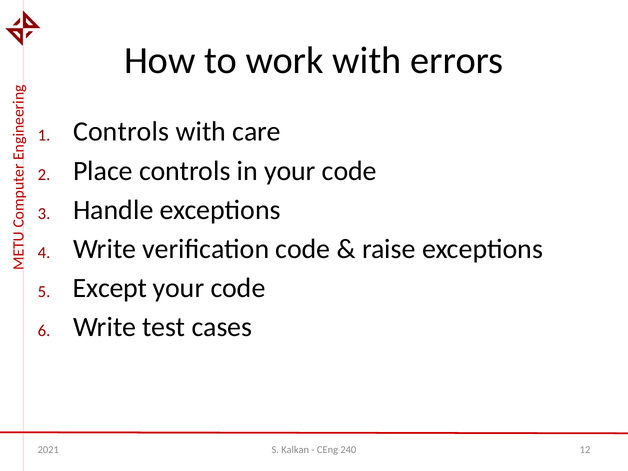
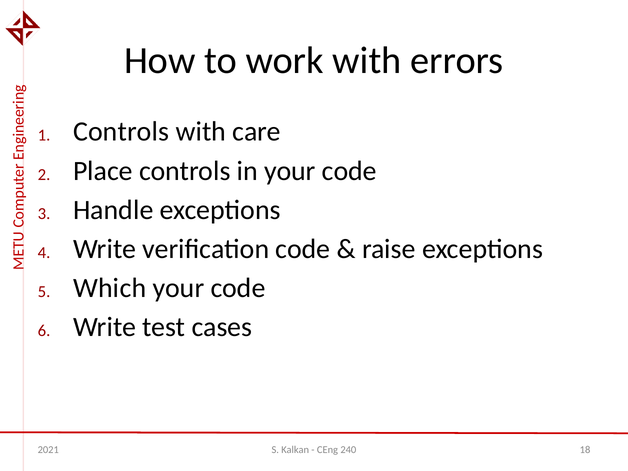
Except: Except -> Which (110, 288)
12: 12 -> 18 (585, 450)
